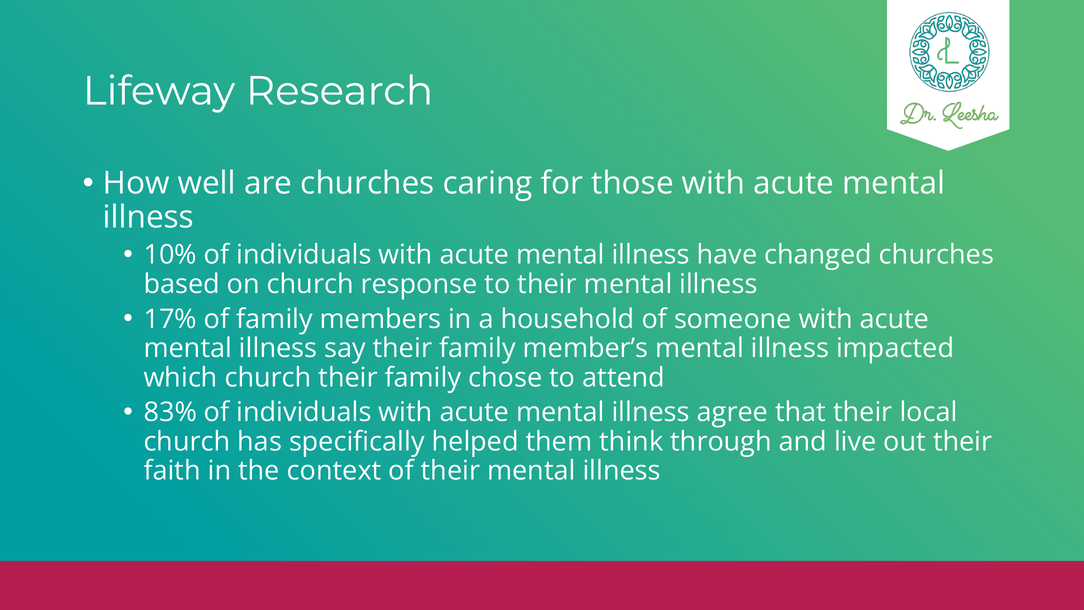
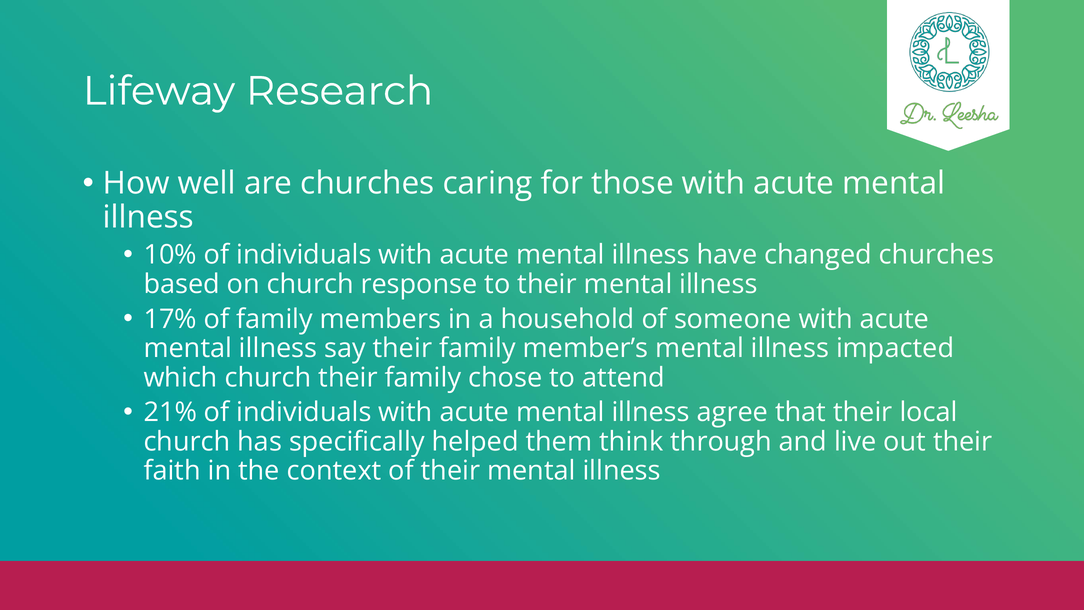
83%: 83% -> 21% (170, 412)
